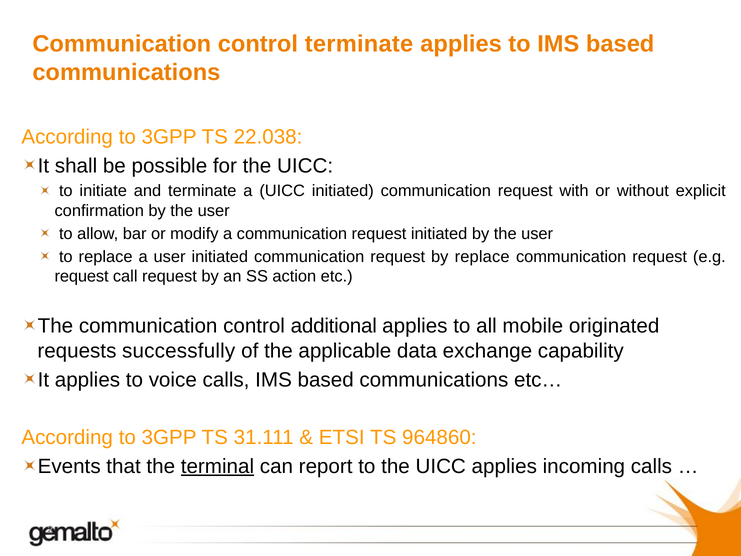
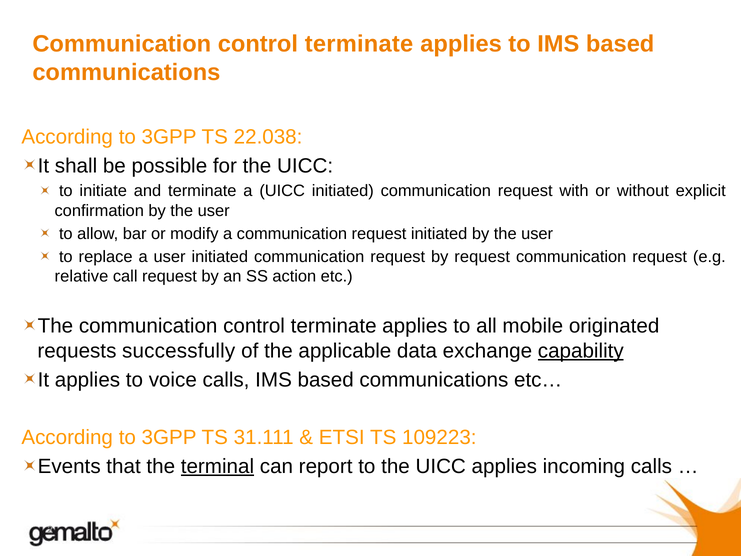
by replace: replace -> request (482, 257)
request: request -> relative (81, 276)
The communication control additional: additional -> terminate (334, 326)
capability underline: none -> present (581, 351)
964860: 964860 -> 109223 (439, 437)
